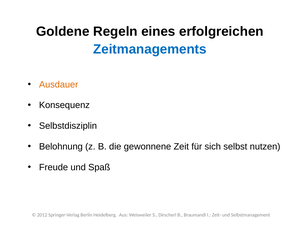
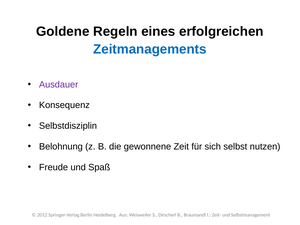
Ausdauer colour: orange -> purple (59, 85)
